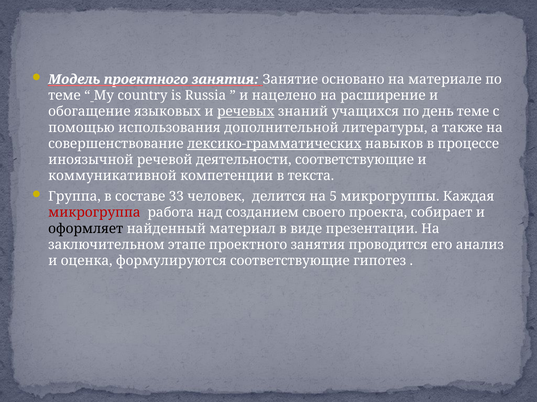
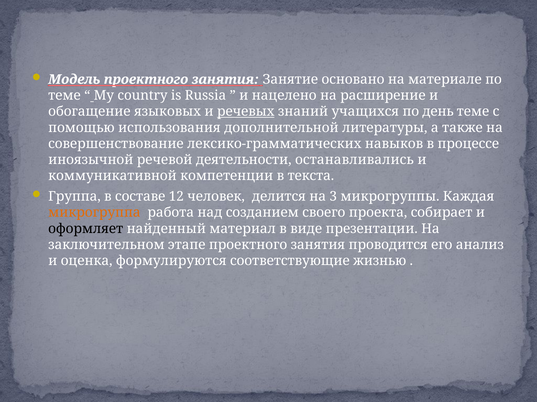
лексико-грамматических underline: present -> none (274, 144)
деятельности соответствующие: соответствующие -> останавливались (354, 160)
33: 33 -> 12 (176, 197)
5: 5 -> 3 (333, 197)
микрогруппа colour: red -> orange (94, 213)
гипотез: гипотез -> жизнью (380, 261)
